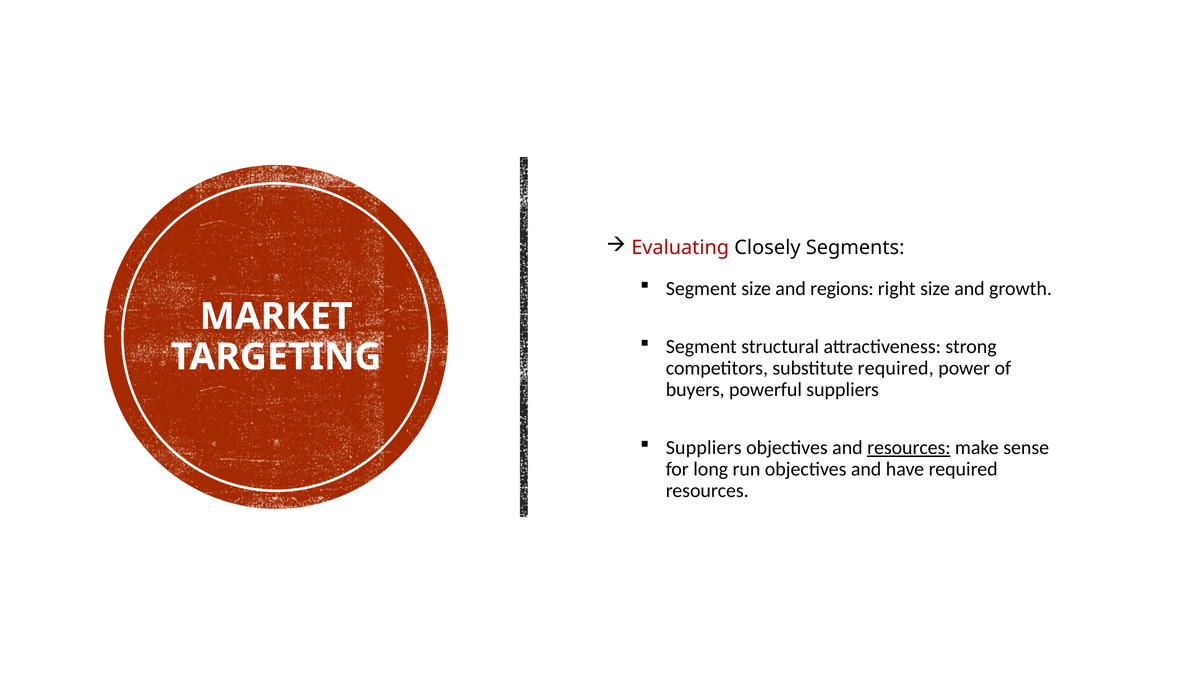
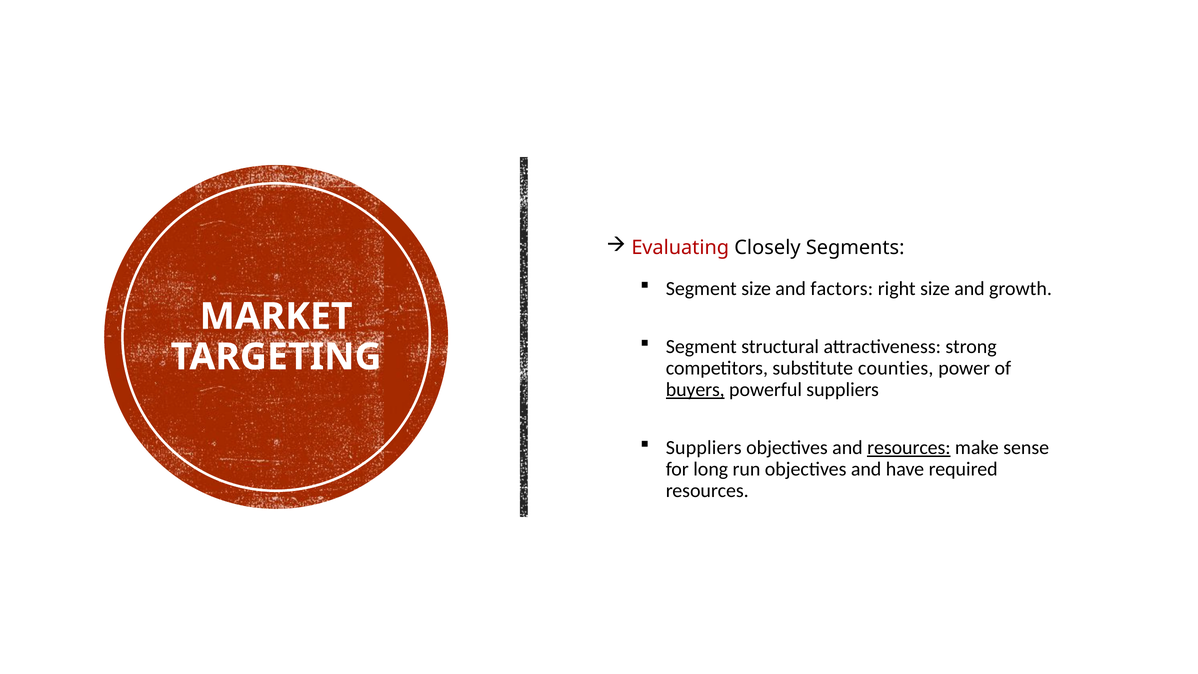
regions: regions -> factors (842, 288)
substitute required: required -> counties (896, 368)
buyers underline: none -> present (695, 389)
